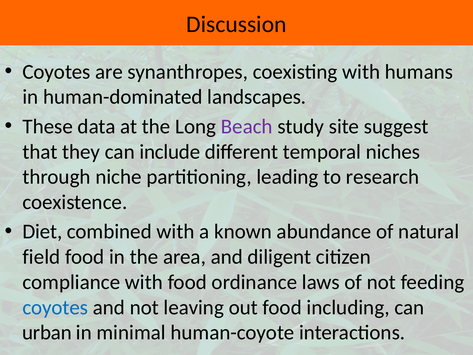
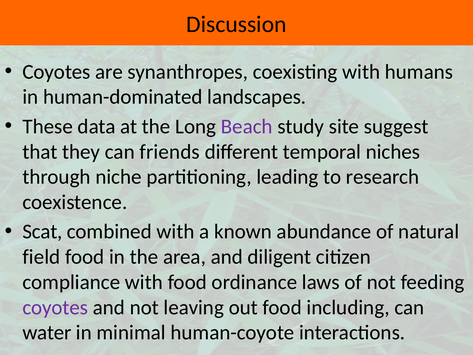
include: include -> friends (170, 152)
Diet: Diet -> Scat (42, 232)
coyotes colour: blue -> purple (55, 307)
urban: urban -> water (47, 332)
